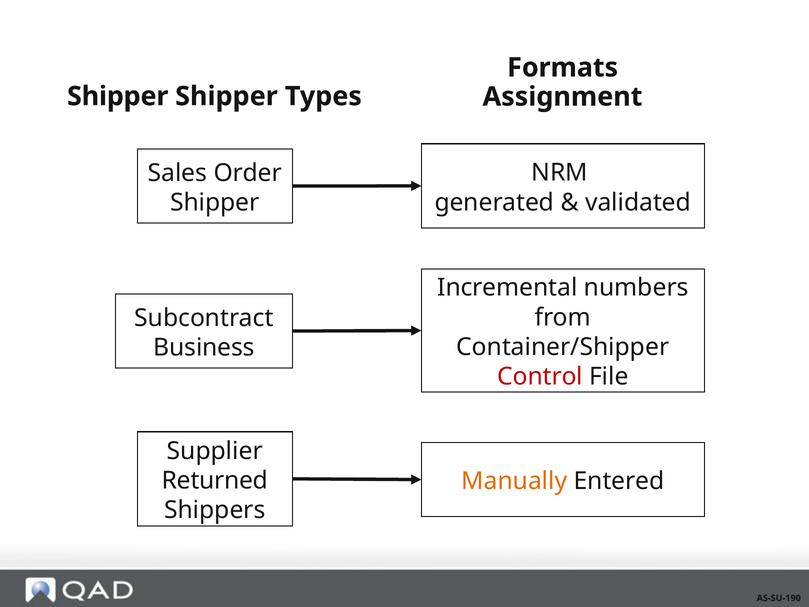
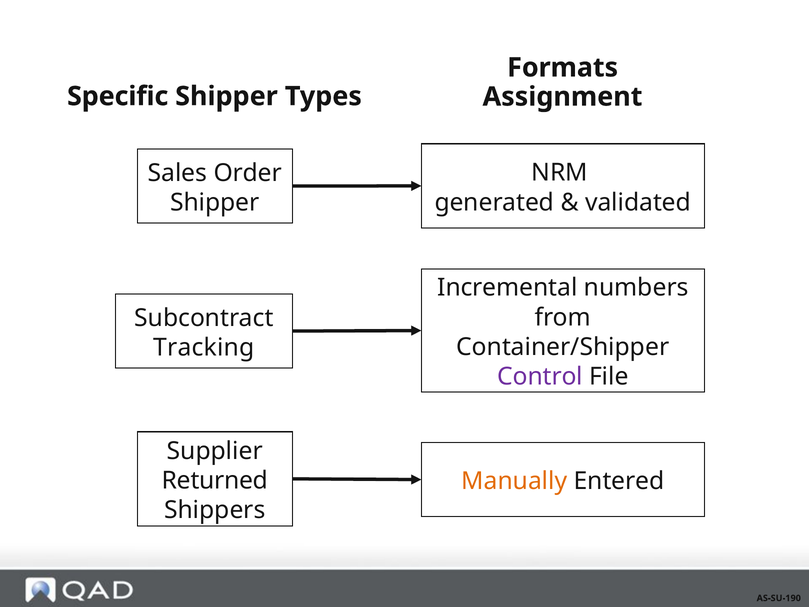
Shipper: Shipper -> Specific (118, 96)
Business: Business -> Tracking (204, 347)
Control colour: red -> purple (540, 377)
